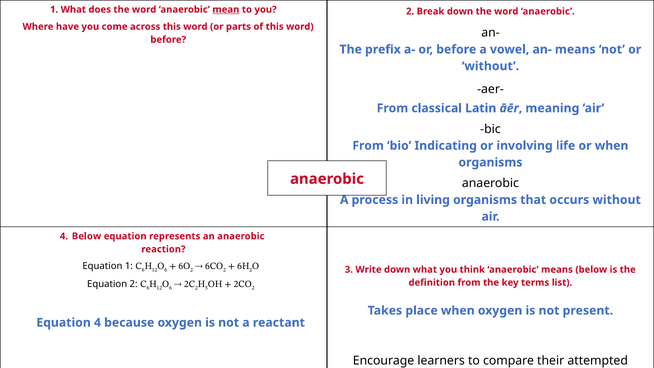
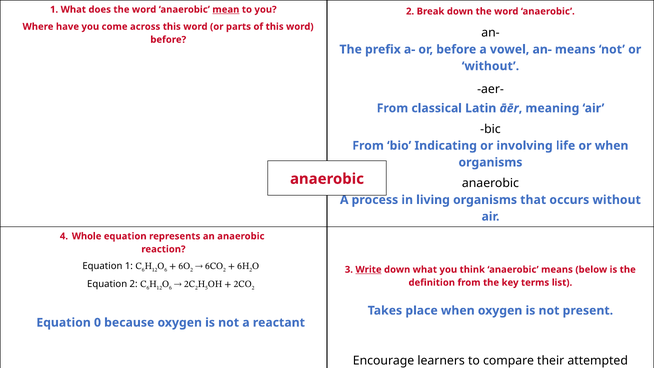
Below: Below -> Whole (87, 236)
Write underline: none -> present (369, 269)
Equation 4: 4 -> 0 (97, 322)
